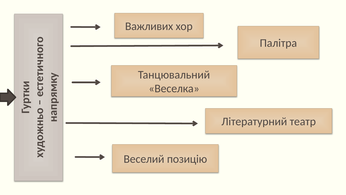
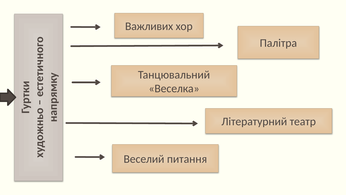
позицію: позицію -> питання (187, 159)
